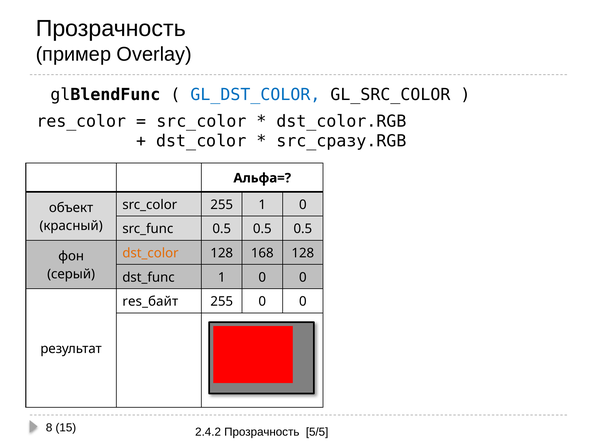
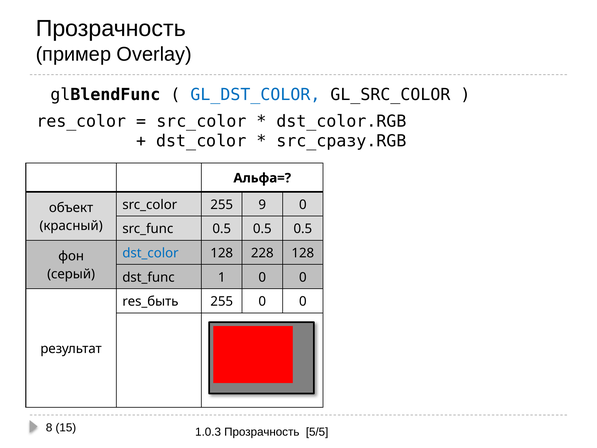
255 1: 1 -> 9 (262, 205)
dst_color colour: orange -> blue (150, 253)
168: 168 -> 228 (262, 253)
res_байт: res_байт -> res_быть (150, 301)
2.4.2: 2.4.2 -> 1.0.3 (208, 432)
